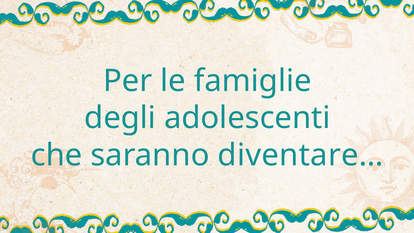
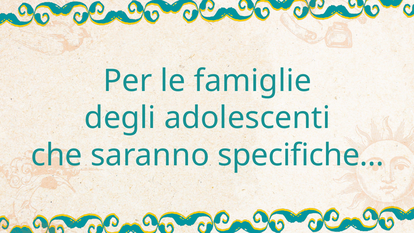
diventare…: diventare… -> specifiche… (301, 155)
